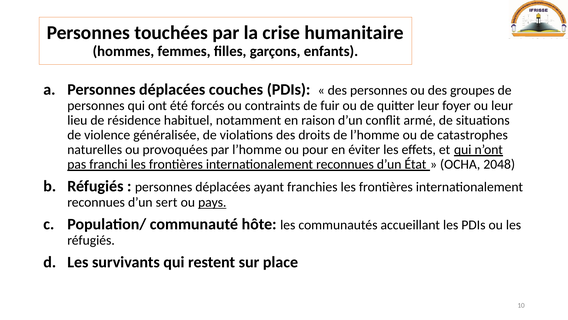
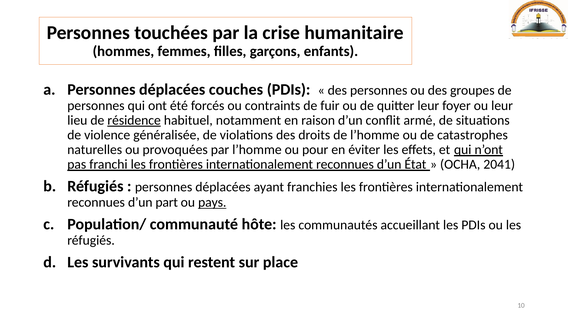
résidence underline: none -> present (134, 120)
2048: 2048 -> 2041 (499, 164)
sert: sert -> part (167, 202)
